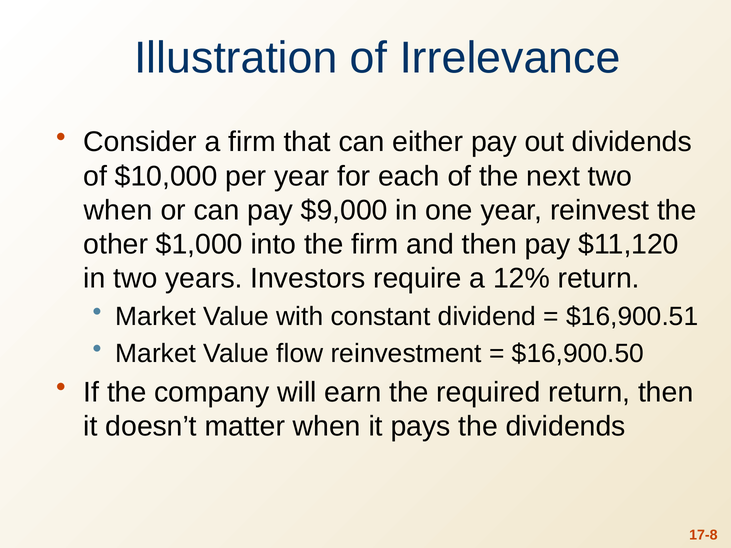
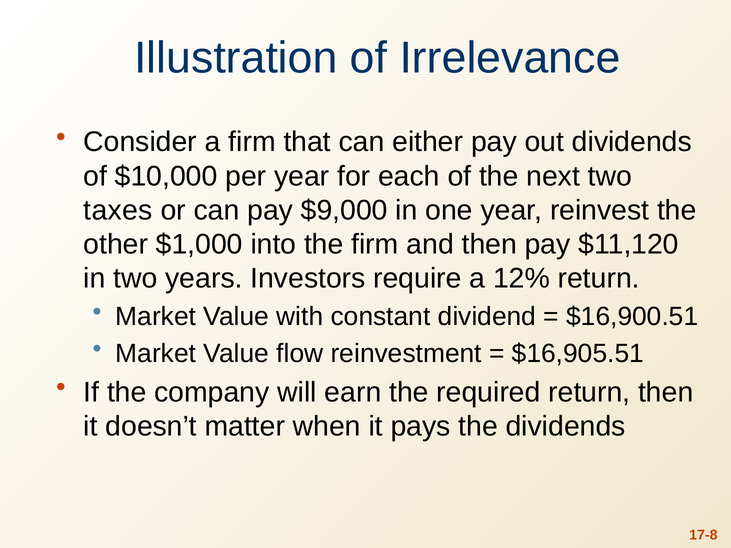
when: when -> taxes (118, 210)
$16,900.50: $16,900.50 -> $16,905.51 (578, 354)
